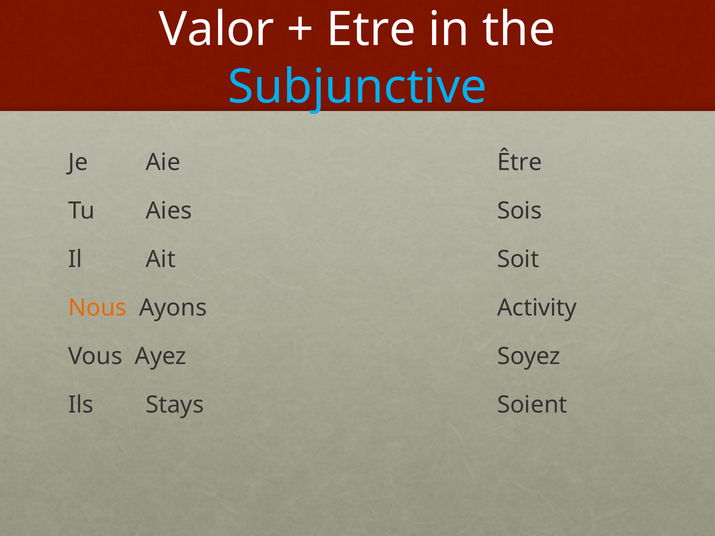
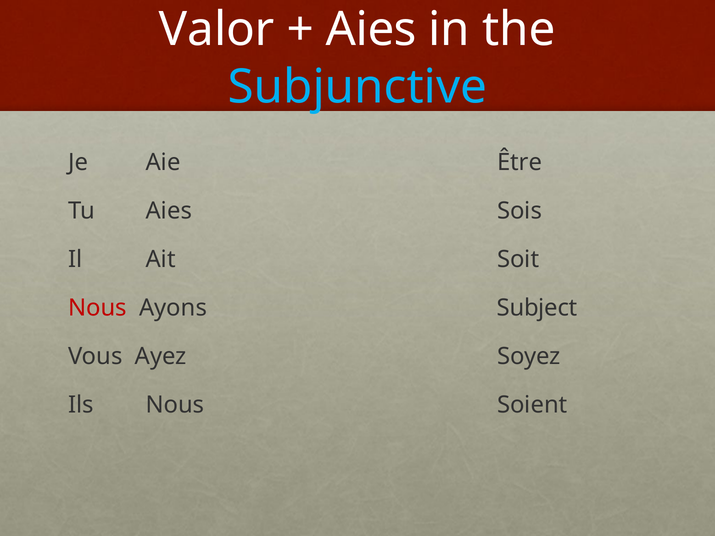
Etre: Etre -> Aies (371, 30)
Nous colour: orange -> red (97, 308)
Activity: Activity -> Subject (537, 308)
Ils Stays: Stays -> Nous (175, 405)
